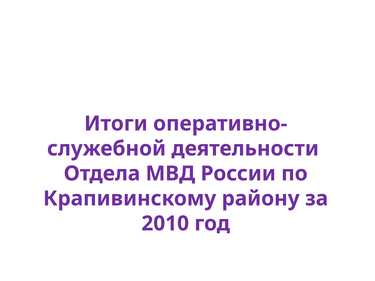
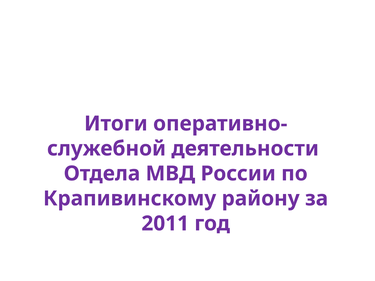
2010: 2010 -> 2011 (165, 224)
